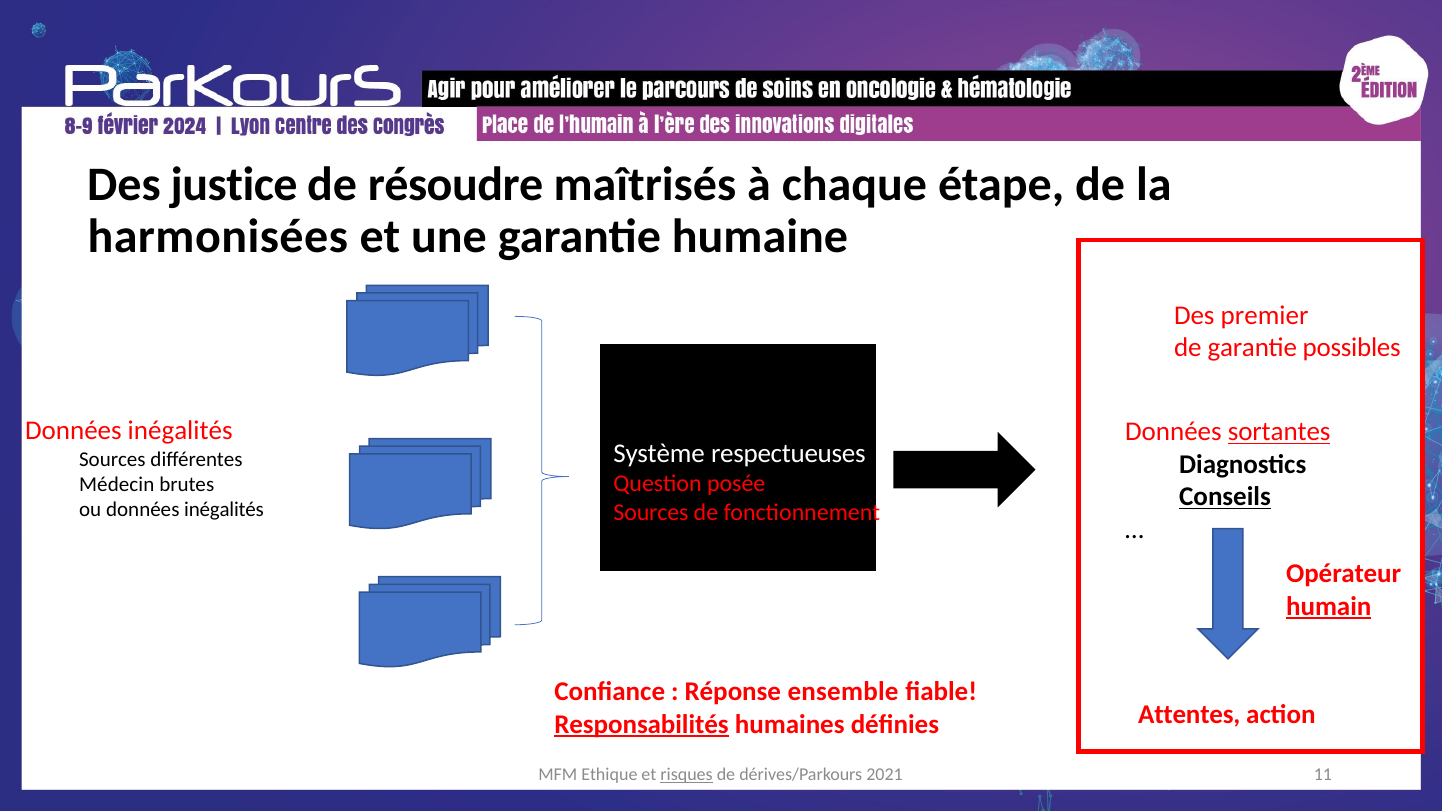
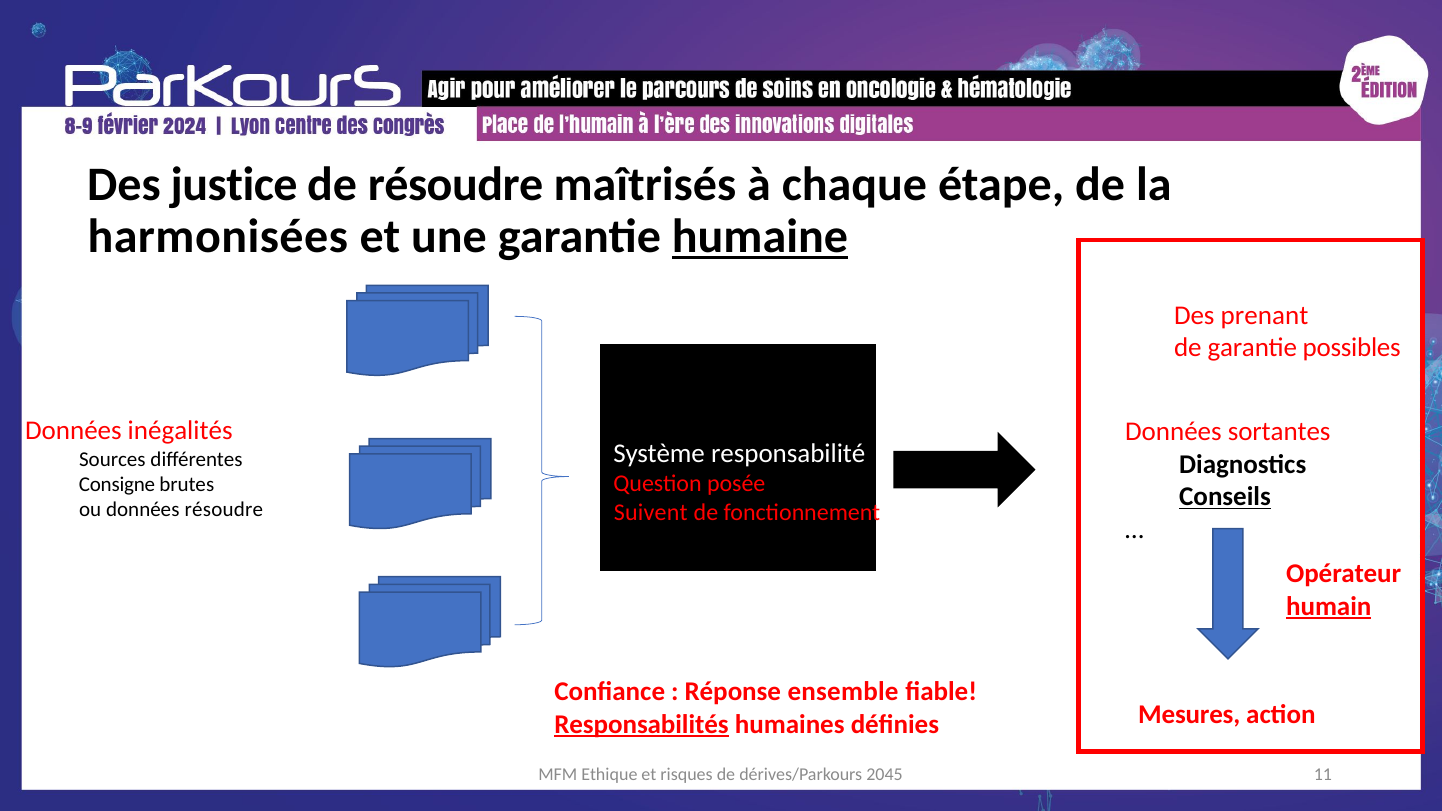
humaine underline: none -> present (760, 237)
premier: premier -> prenant (1265, 316)
sortantes underline: present -> none (1279, 432)
respectueuses: respectueuses -> responsabilité (788, 454)
Médecin: Médecin -> Consigne (117, 484)
ou données inégalités: inégalités -> résoudre (224, 510)
Sources: Sources -> Suivent (651, 513)
Attentes: Attentes -> Mesures (1189, 714)
risques underline: present -> none (687, 775)
2021: 2021 -> 2045 (885, 775)
